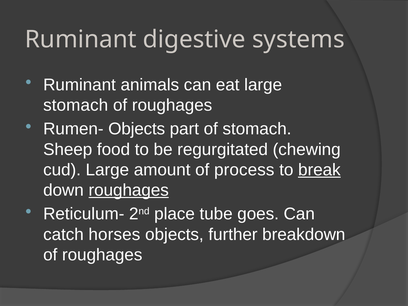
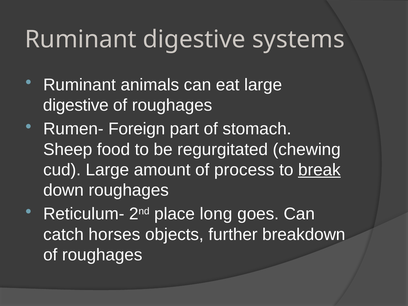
stomach: stomach -> digestive (76, 105)
Rumen- Objects: Objects -> Foreign (137, 129)
roughages underline: present -> none (129, 190)
tube: tube -> long (216, 214)
